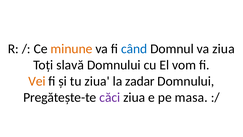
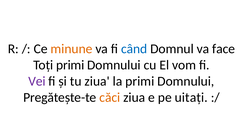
va ziua: ziua -> face (224, 49)
Toți slavă: slavă -> primi (70, 65)
Vei colour: orange -> purple (37, 81)
la zadar: zadar -> primi (140, 81)
căci colour: purple -> orange (110, 97)
masa: masa -> uitați (191, 97)
